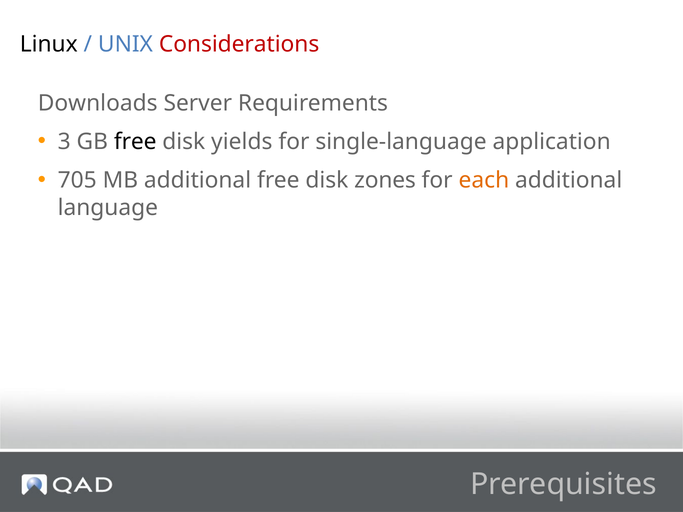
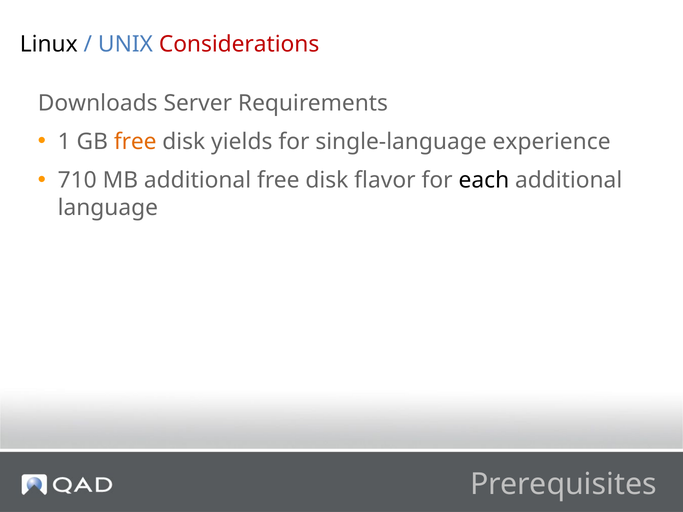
3: 3 -> 1 (64, 142)
free colour: black -> orange (135, 142)
application: application -> experience (552, 142)
705: 705 -> 710 (77, 180)
zones: zones -> flavor (385, 180)
each colour: orange -> black (484, 180)
